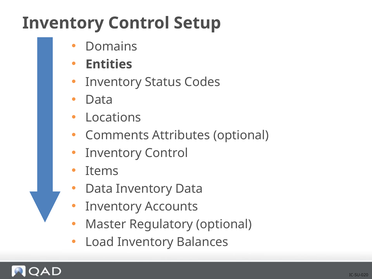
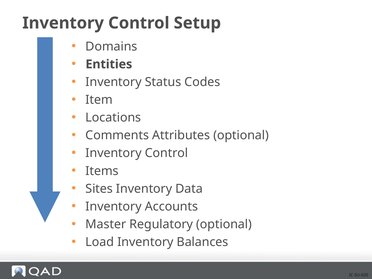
Data: Data -> Item (99, 100)
Data: Data -> Sites (99, 189)
